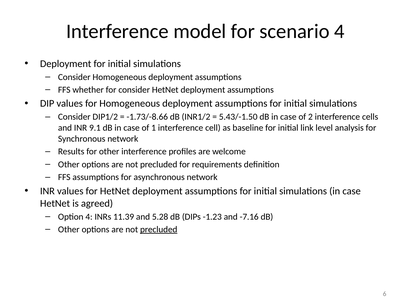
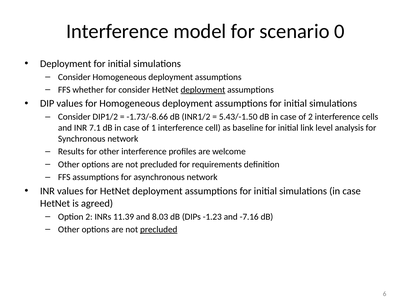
scenario 4: 4 -> 0 (339, 32)
deployment underline: none -> present (203, 90)
9.1: 9.1 -> 7.1 (95, 128)
Option 4: 4 -> 2 (89, 217)
5.28: 5.28 -> 8.03 (160, 217)
